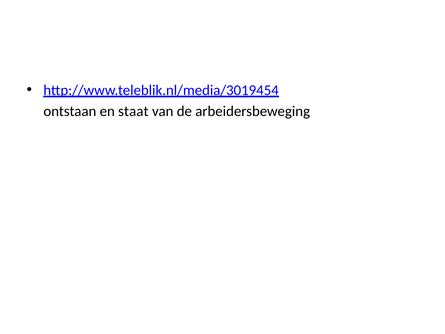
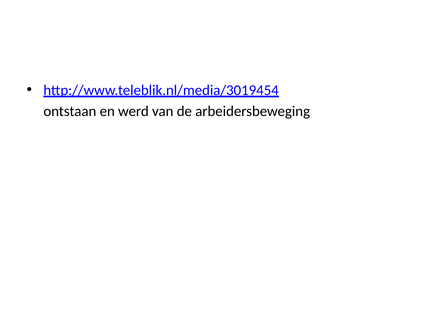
staat: staat -> werd (133, 111)
